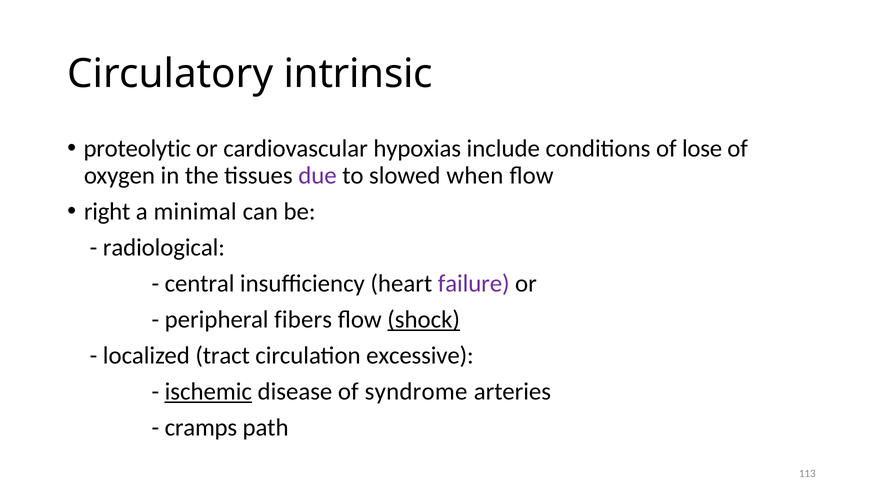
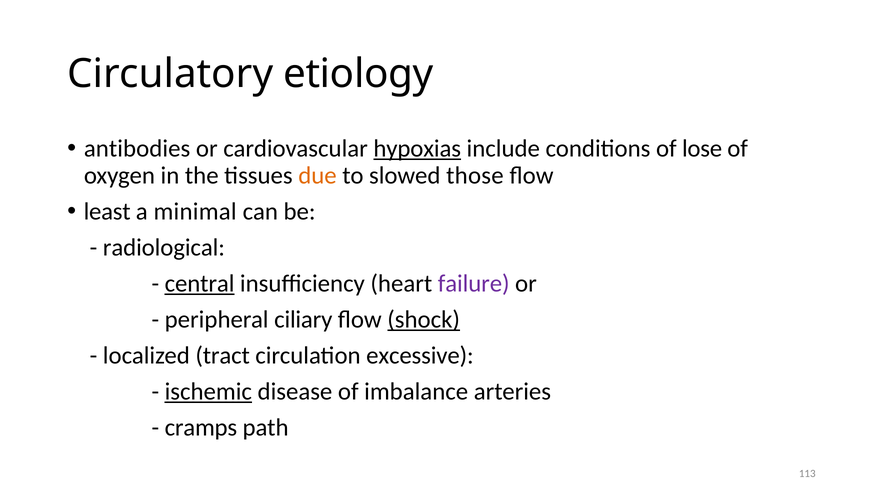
intrinsic: intrinsic -> etiology (358, 74)
proteolytic: proteolytic -> antibodies (137, 149)
hypoxias underline: none -> present (417, 149)
due colour: purple -> orange (317, 176)
when: when -> those (475, 176)
right: right -> least (107, 212)
central underline: none -> present (200, 284)
fibers: fibers -> ciliary (303, 320)
syndrome: syndrome -> imbalance (416, 392)
